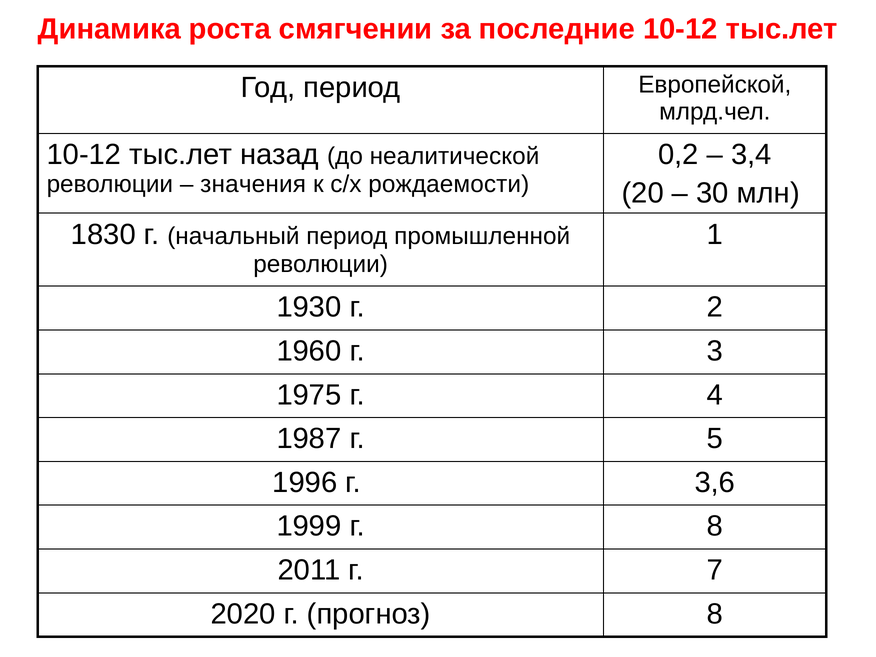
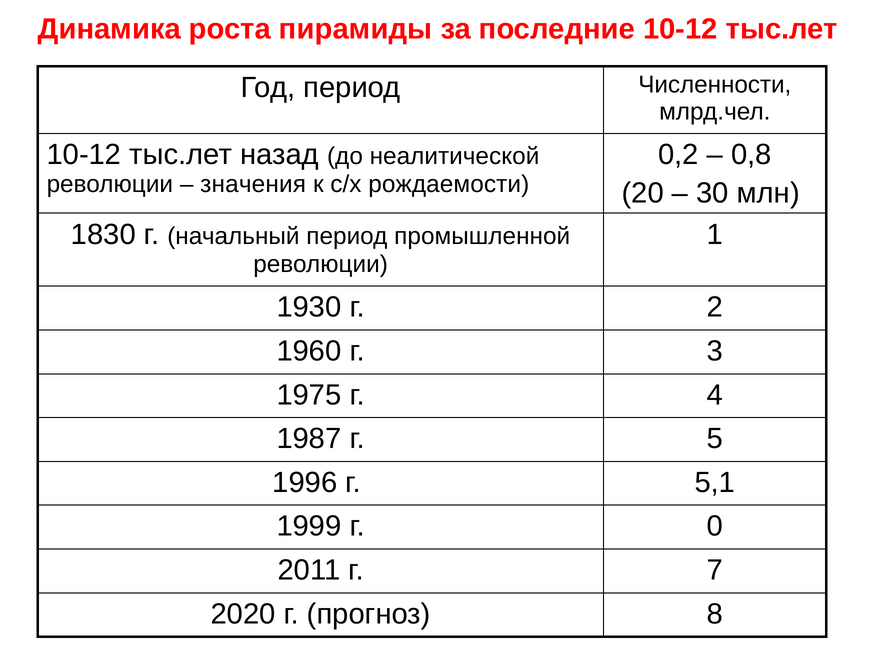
смягчении: смягчении -> пирамиды (356, 29)
Европейской: Европейской -> Численности (715, 85)
3,4: 3,4 -> 0,8 (751, 155)
3,6: 3,6 -> 5,1 (715, 483)
г 8: 8 -> 0 (715, 526)
